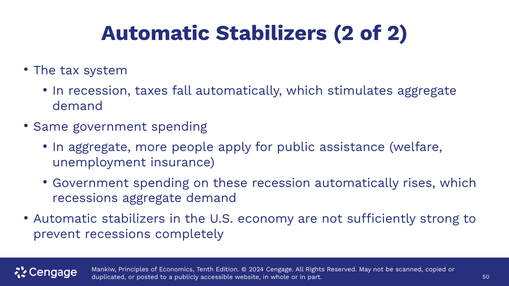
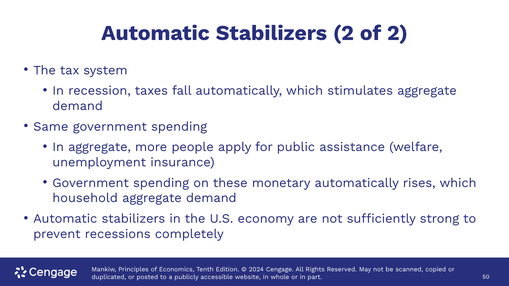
these recession: recession -> monetary (281, 183)
recessions: recessions -> household (85, 198)
